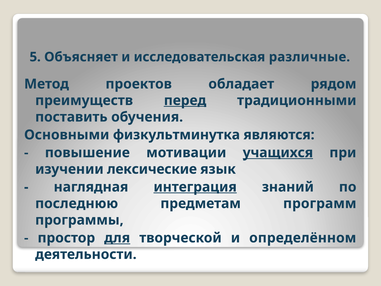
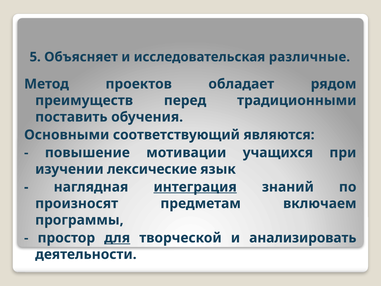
перед underline: present -> none (185, 100)
физкультминутка: физкультминутка -> соответствующий (176, 135)
учащихся underline: present -> none (278, 153)
последнюю: последнюю -> произносят (77, 203)
программ: программ -> включаем (320, 203)
определённом: определённом -> анализировать (303, 238)
